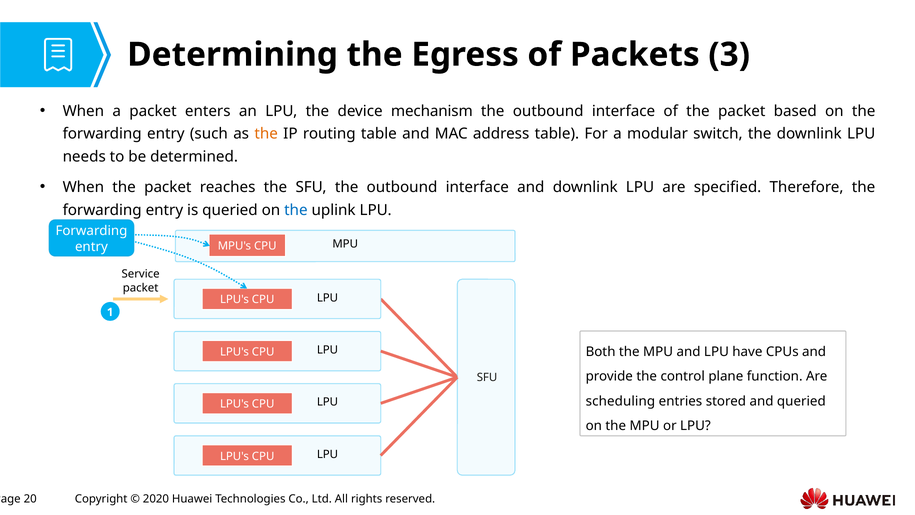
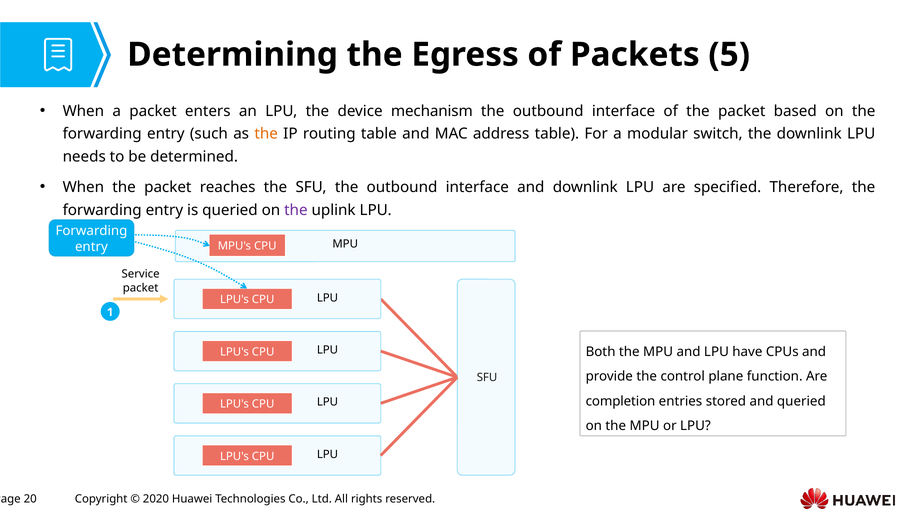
3: 3 -> 5 (729, 55)
the colour: blue -> purple (296, 210)
scheduling: scheduling -> completion (621, 401)
